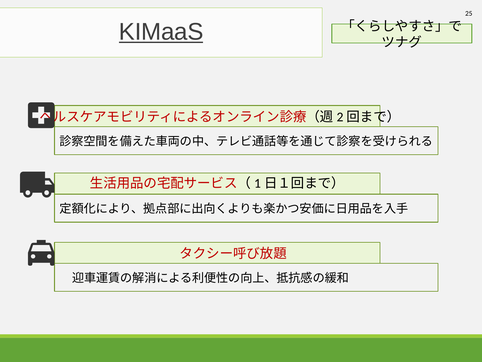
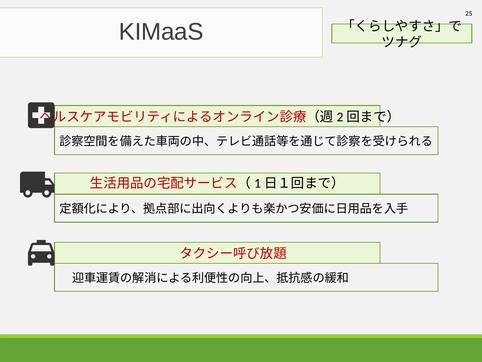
KIMaaS underline: present -> none (161, 32)
